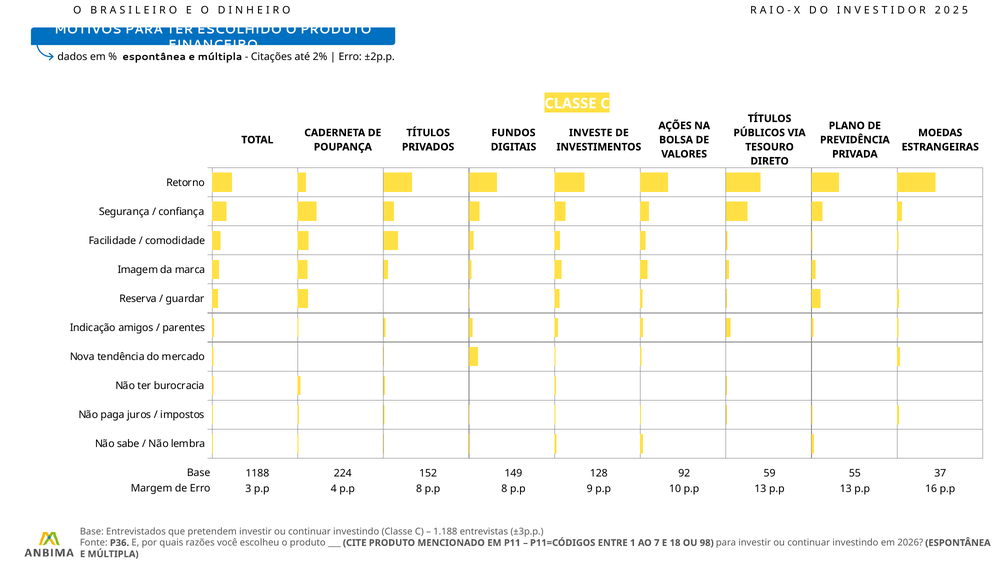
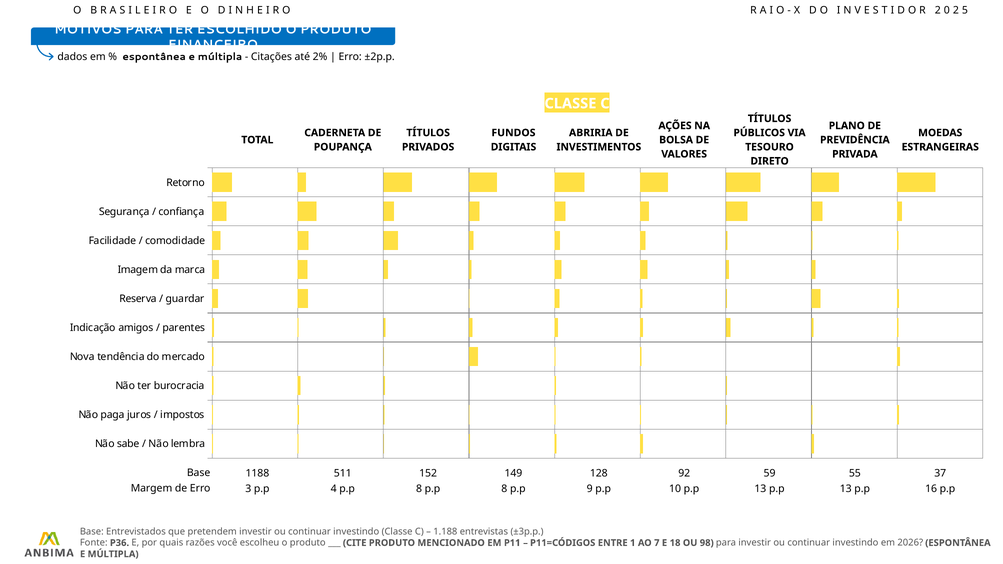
INVESTE: INVESTE -> ABRIRIA (591, 133)
224: 224 -> 511 (343, 473)
